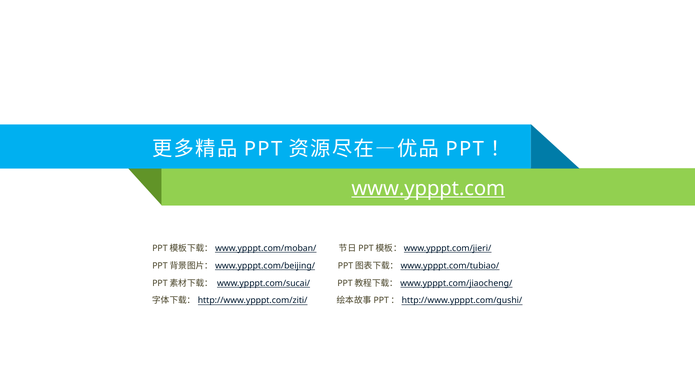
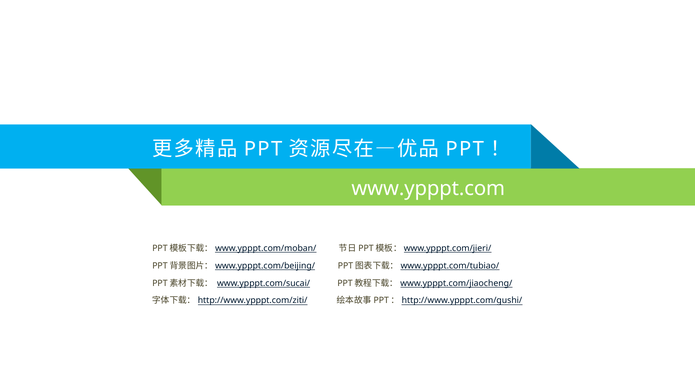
www.ypppt.com underline: present -> none (428, 188)
